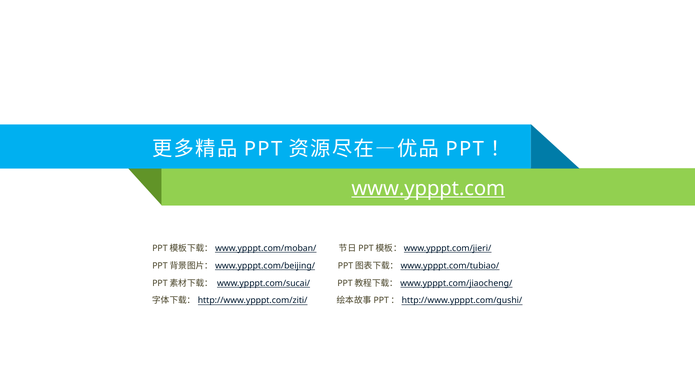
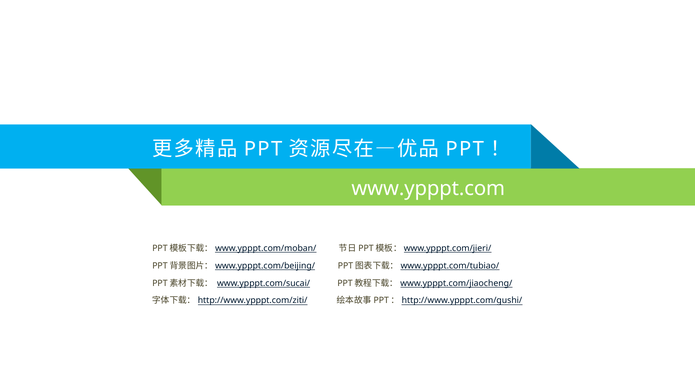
www.ypppt.com underline: present -> none (428, 188)
